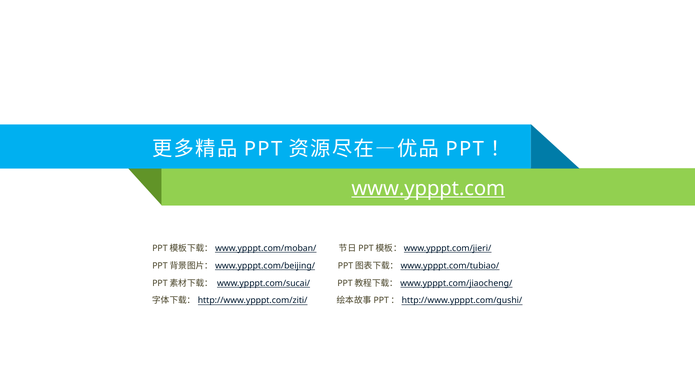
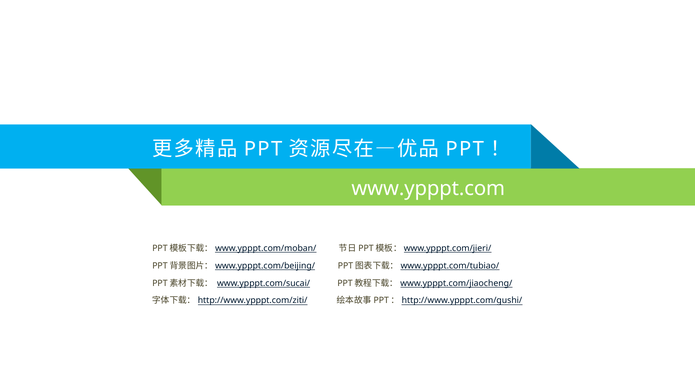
www.ypppt.com underline: present -> none (428, 188)
